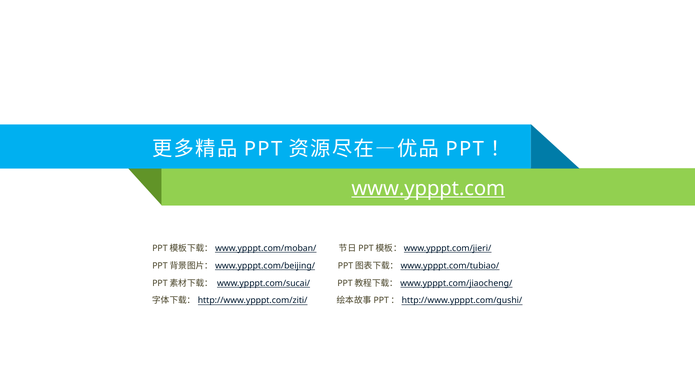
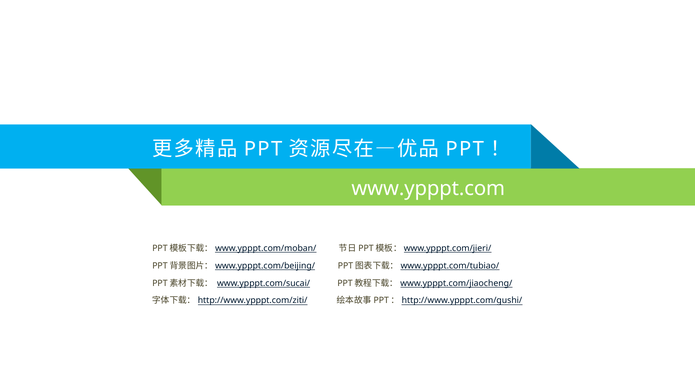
www.ypppt.com underline: present -> none (428, 188)
